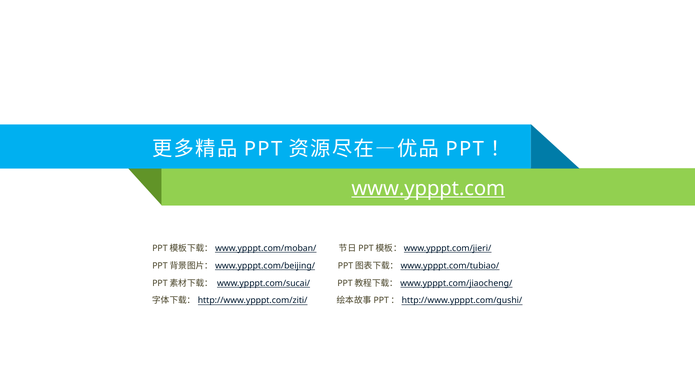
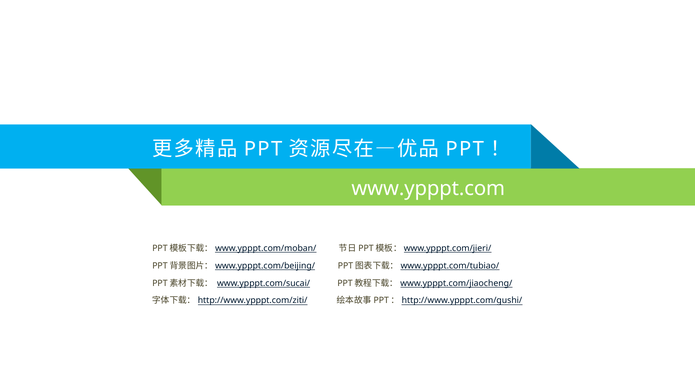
www.ypppt.com underline: present -> none (428, 188)
